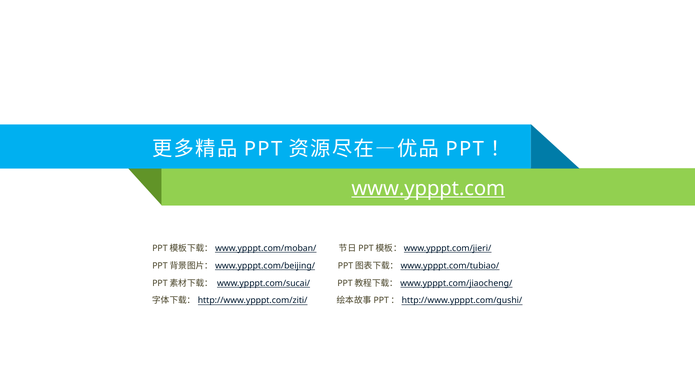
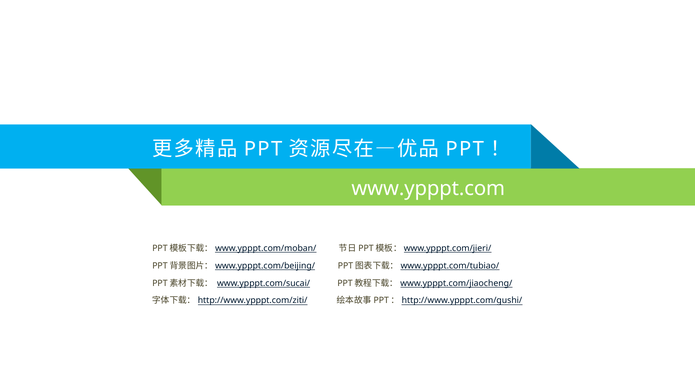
www.ypppt.com underline: present -> none (428, 188)
